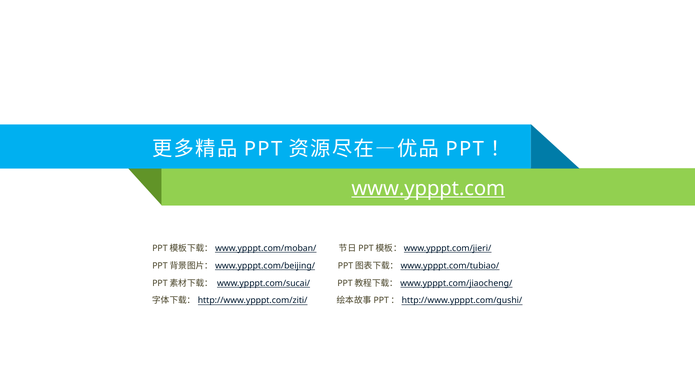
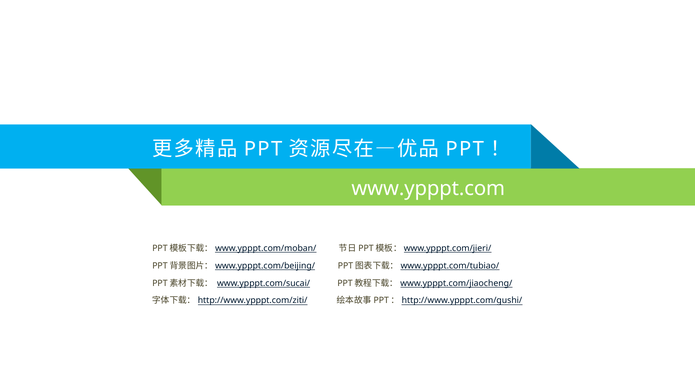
www.ypppt.com underline: present -> none (428, 188)
